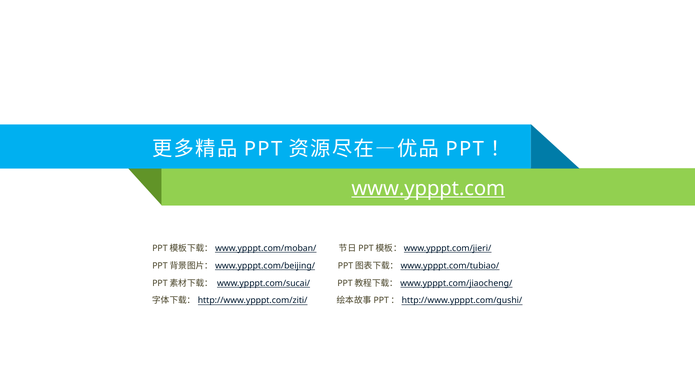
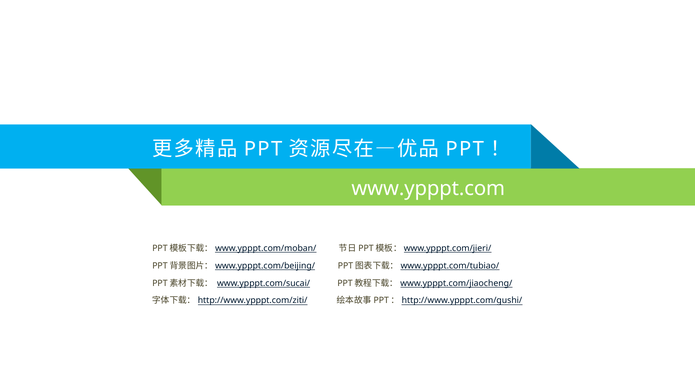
www.ypppt.com underline: present -> none (428, 188)
